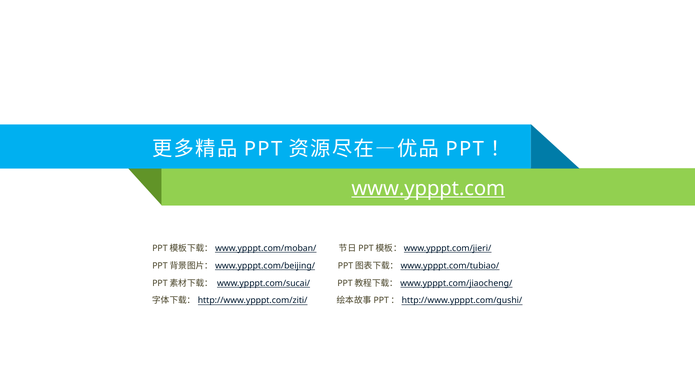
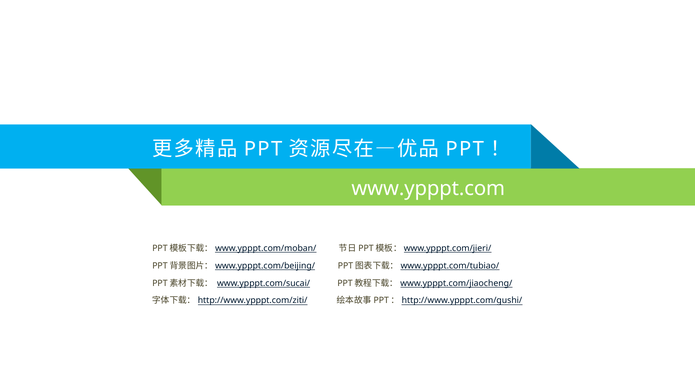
www.ypppt.com underline: present -> none (428, 188)
